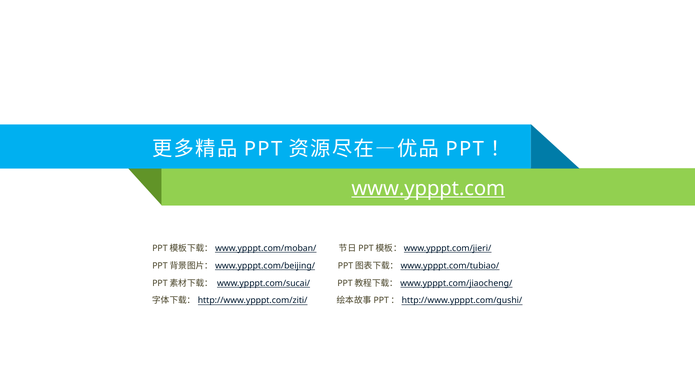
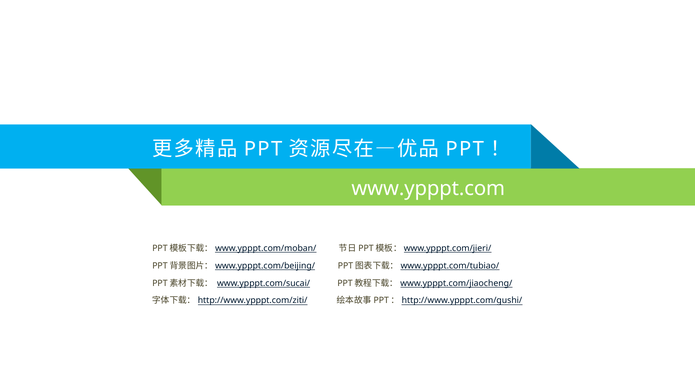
www.ypppt.com underline: present -> none (428, 188)
